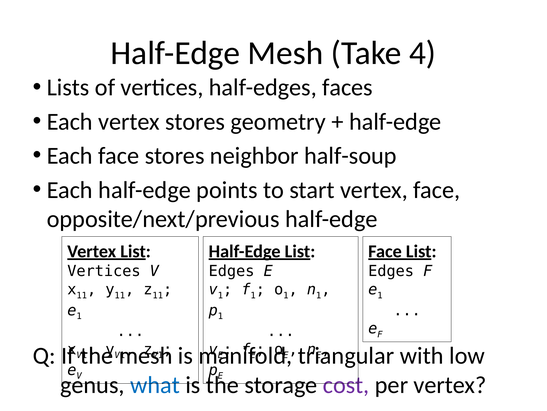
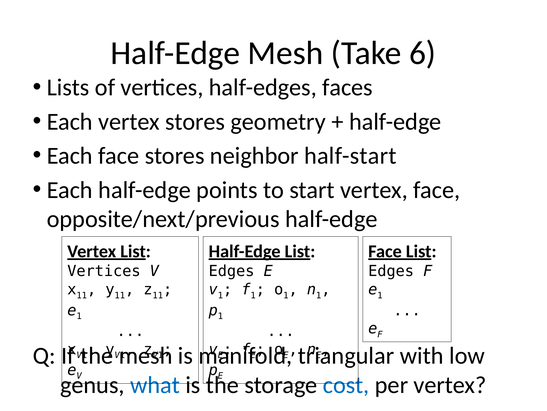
4: 4 -> 6 (423, 53)
half-soup: half-soup -> half-start (350, 156)
cost colour: purple -> blue (346, 384)
